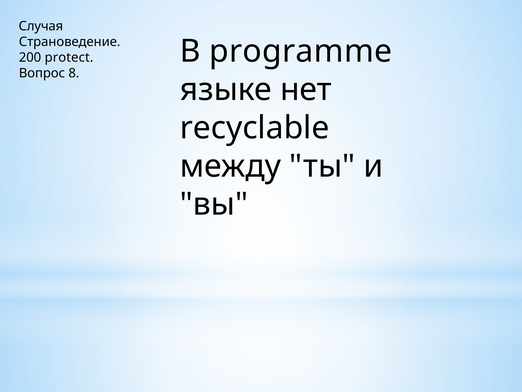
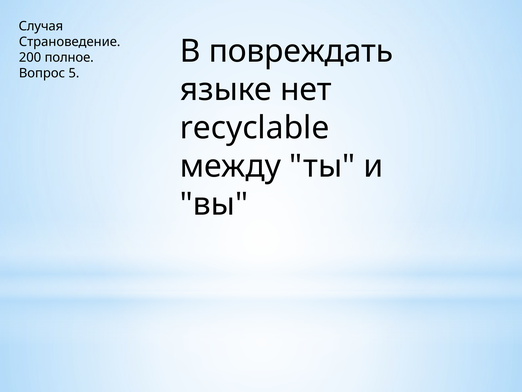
programme: programme -> повреждать (301, 51)
protect: protect -> полное (69, 57)
8: 8 -> 5 (74, 73)
